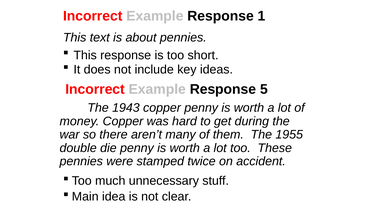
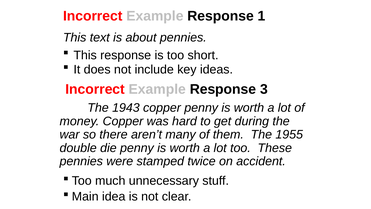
5: 5 -> 3 (264, 89)
